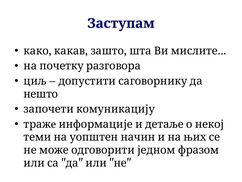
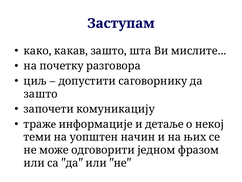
нешто: нешто -> зашто (41, 94)
